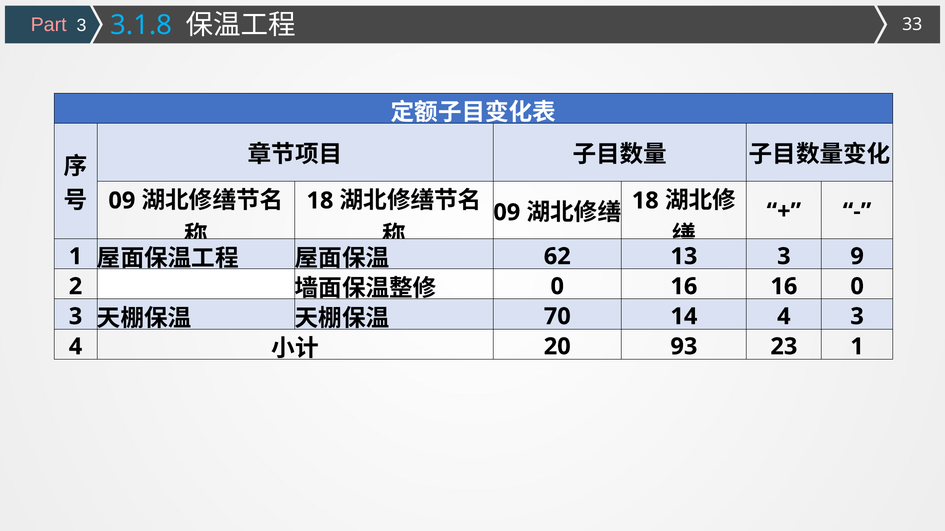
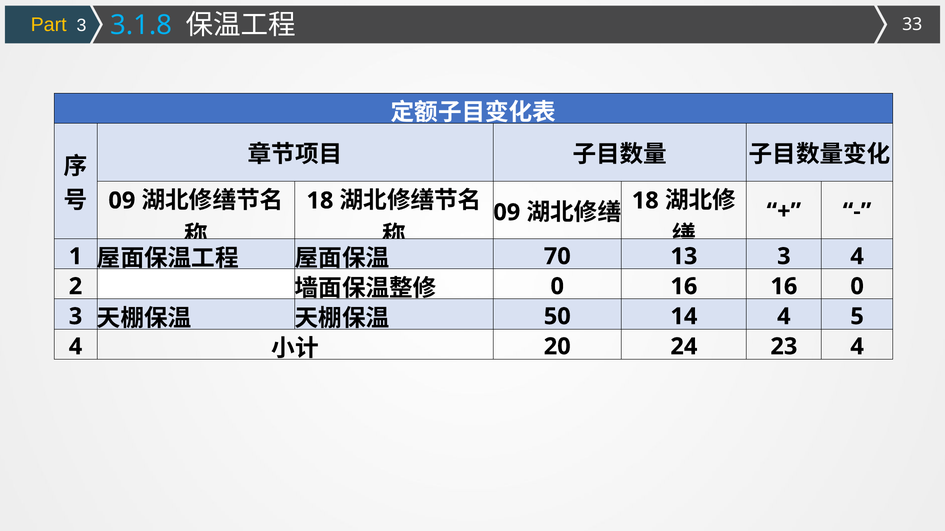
Part colour: pink -> yellow (49, 25)
62: 62 -> 70 (557, 257)
3 9: 9 -> 4 (857, 257)
70: 70 -> 50 (557, 317)
4 3: 3 -> 5 (857, 317)
93: 93 -> 24 (684, 347)
23 1: 1 -> 4 (857, 347)
